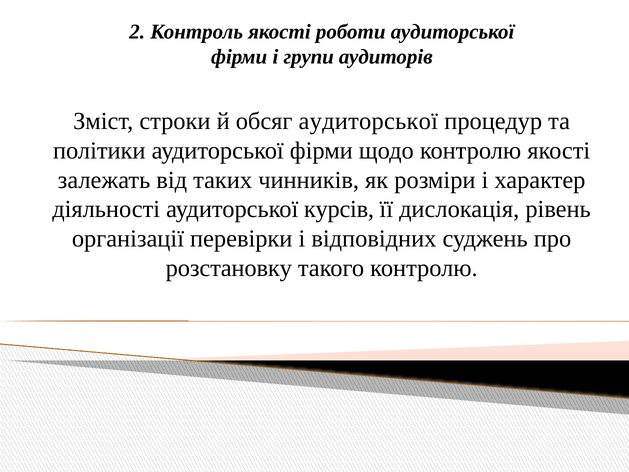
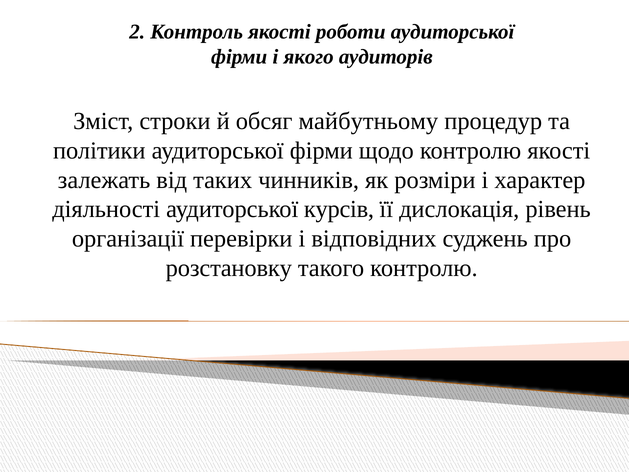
групи: групи -> якого (309, 57)
обсяг аудиторської: аудиторської -> майбутньому (368, 121)
